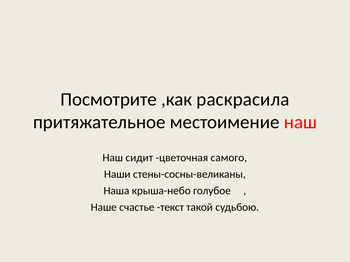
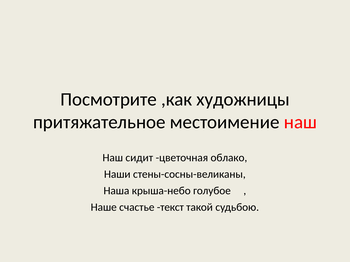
раскрасила: раскрасила -> художницы (243, 100)
самого: самого -> облако (229, 158)
